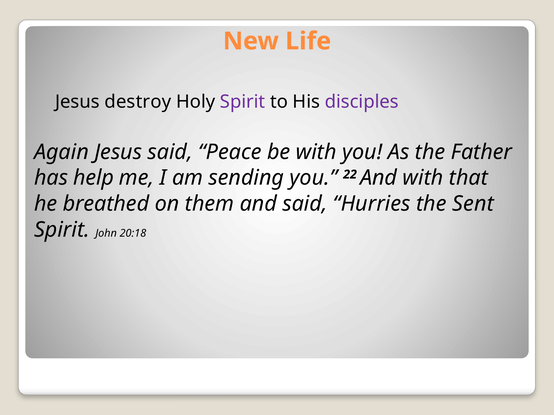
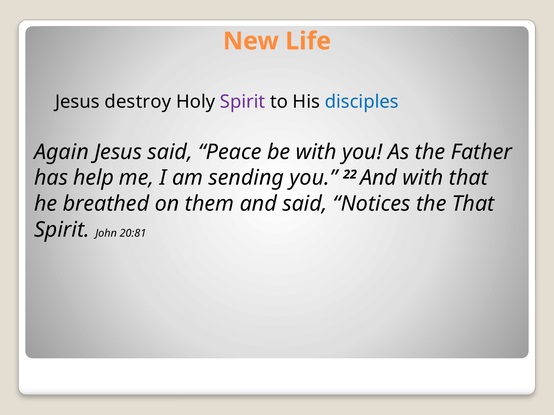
disciples colour: purple -> blue (362, 102)
Hurries: Hurries -> Notices (372, 204)
the Sent: Sent -> That (473, 204)
20:18: 20:18 -> 20:81 (133, 233)
